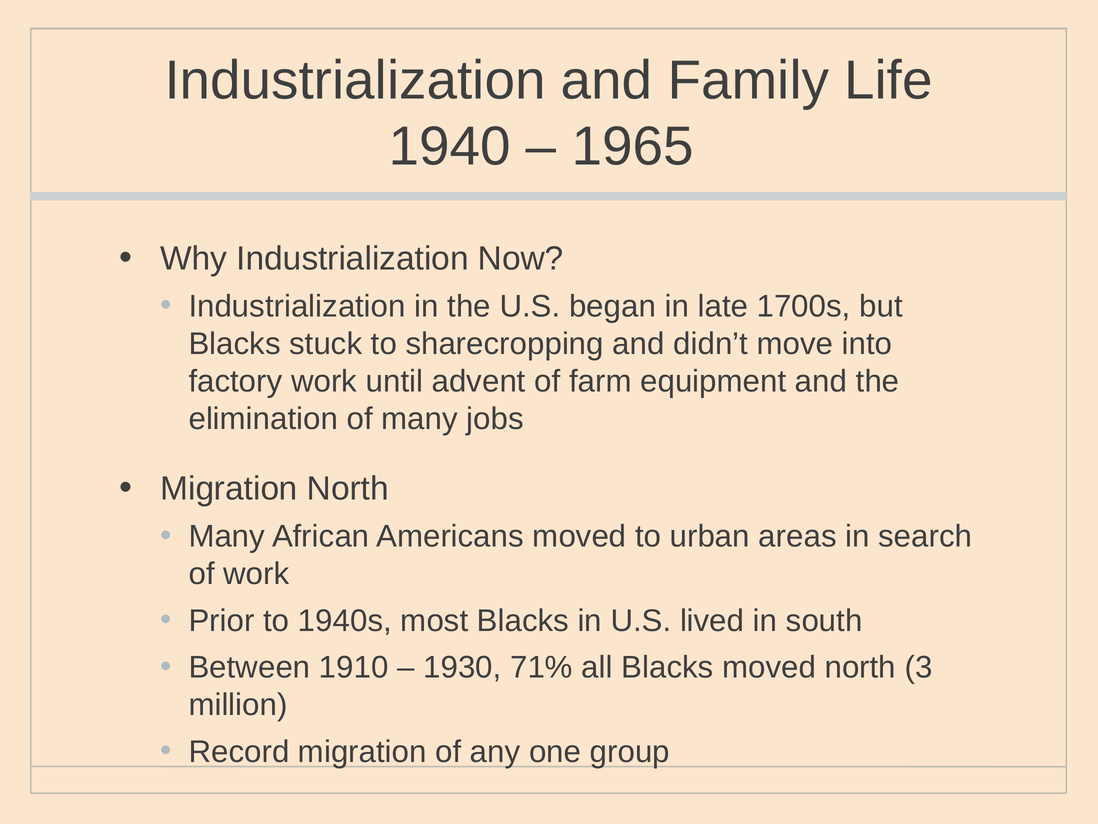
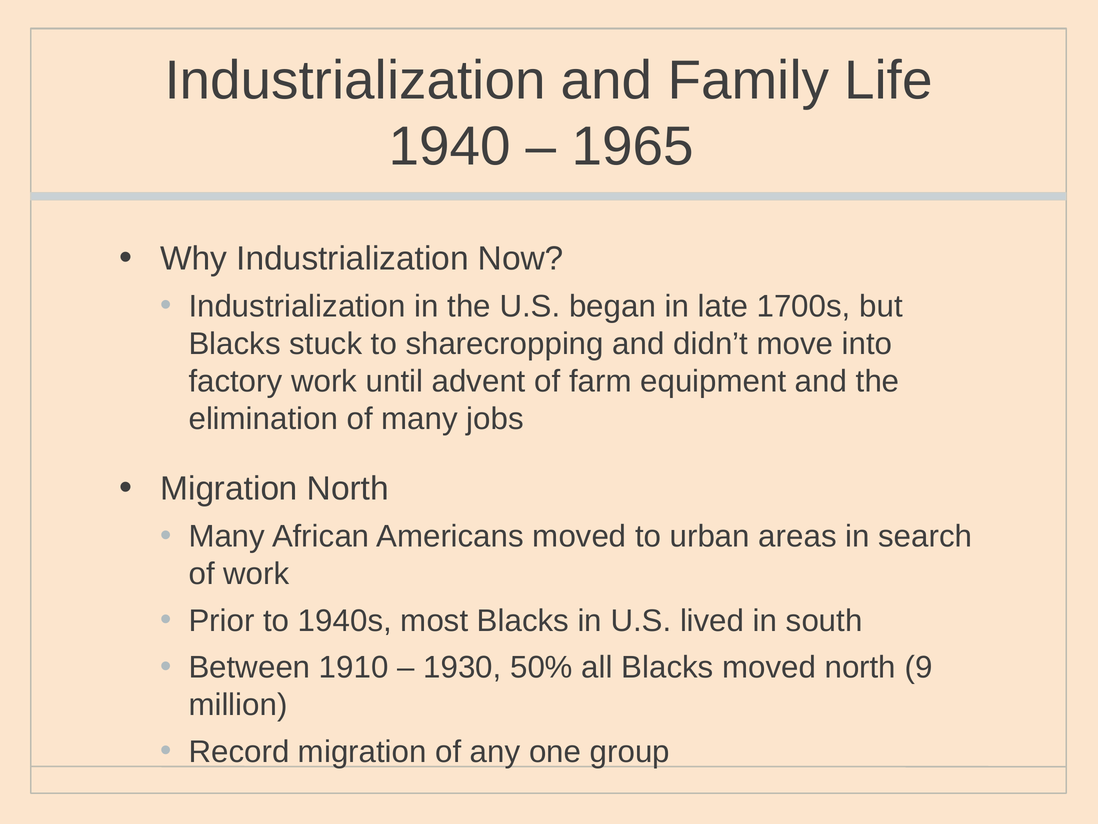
71%: 71% -> 50% (541, 667)
3: 3 -> 9 (918, 667)
